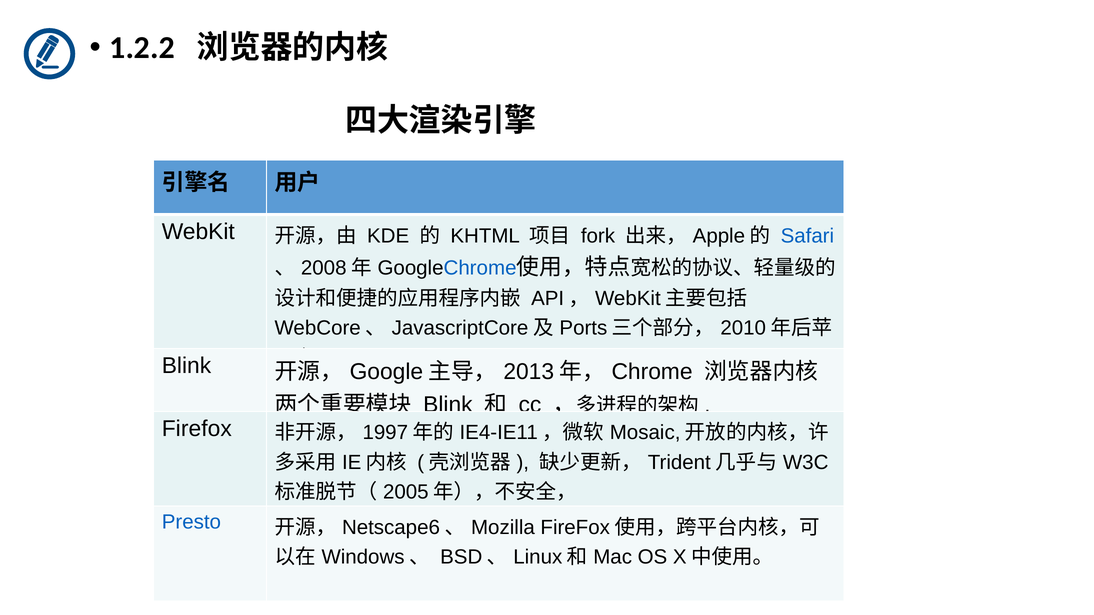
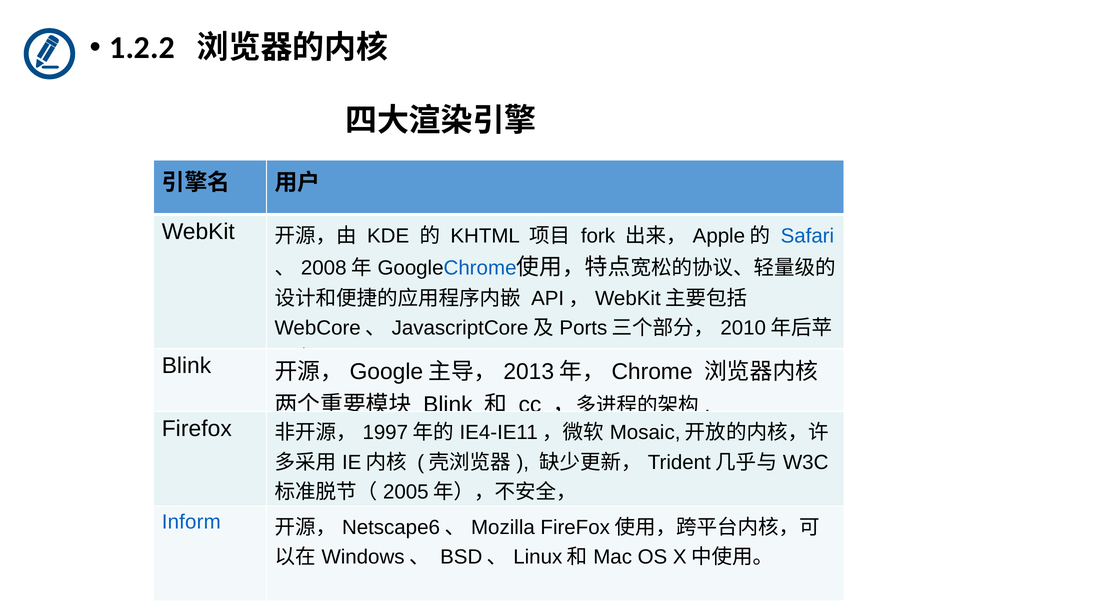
Presto: Presto -> Inform (191, 522)
